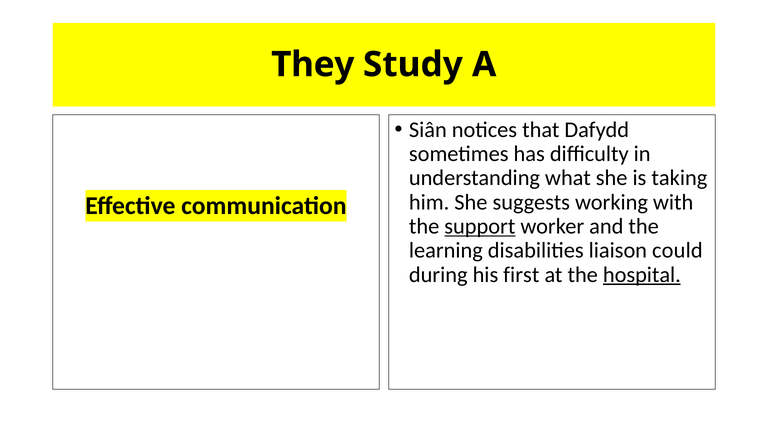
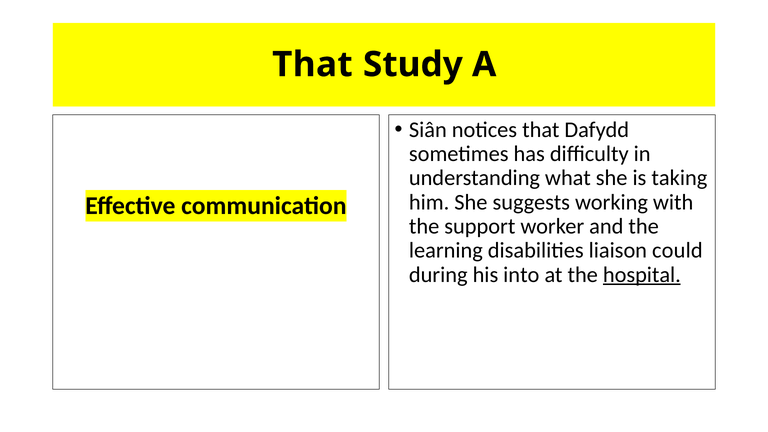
They: They -> That (312, 65)
support underline: present -> none (480, 226)
first: first -> into (521, 275)
